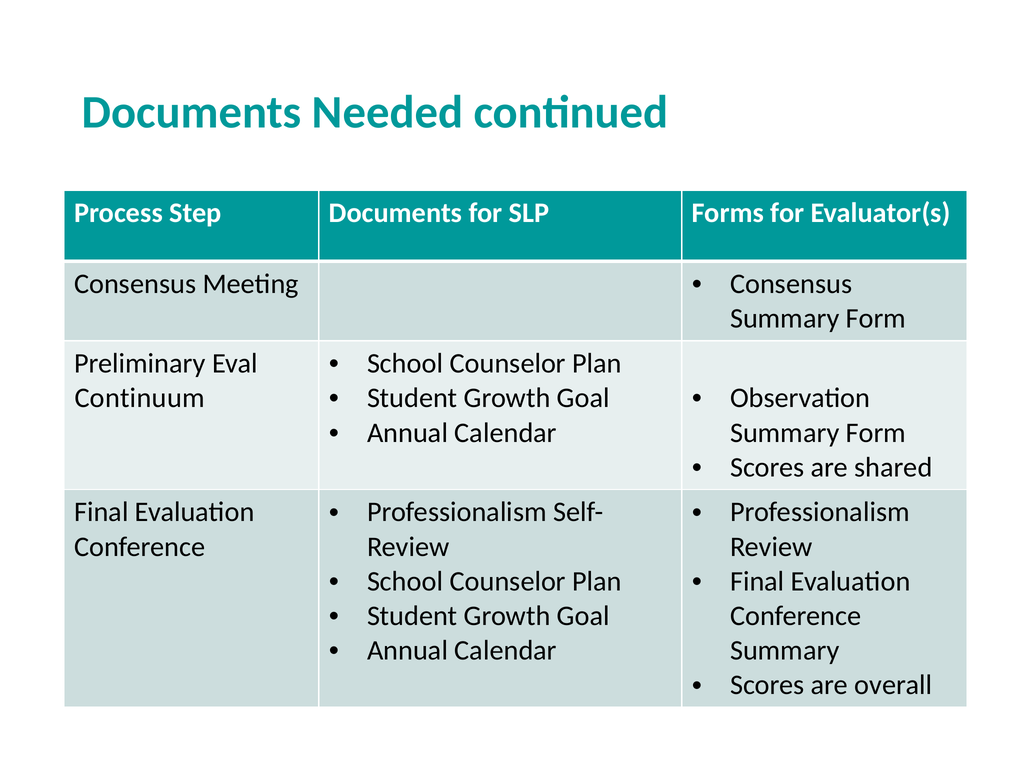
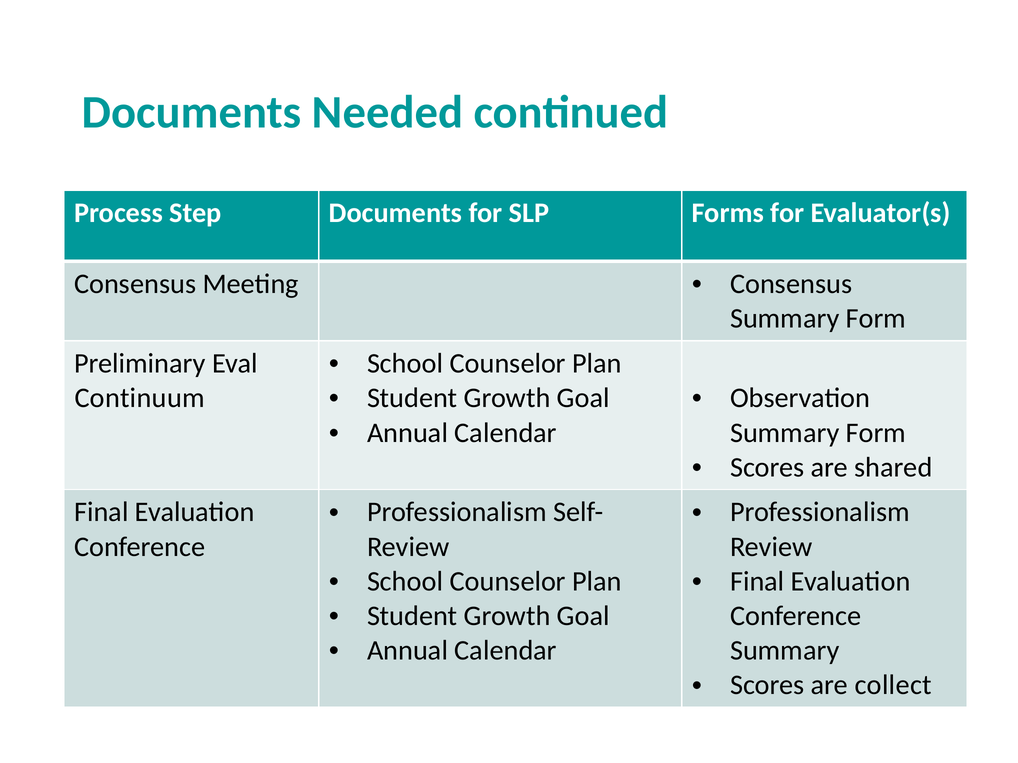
overall: overall -> collect (893, 686)
